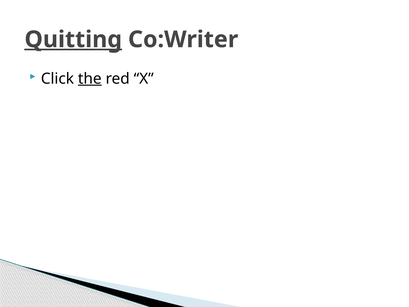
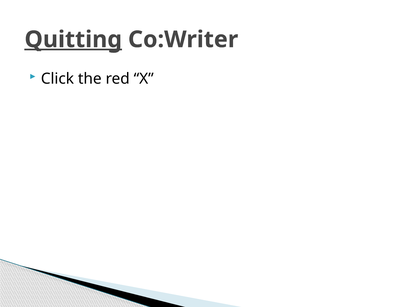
the underline: present -> none (90, 79)
